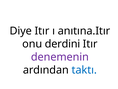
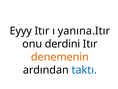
Diye: Diye -> Eyyy (21, 31)
anıtına.Itır: anıtına.Itır -> yanına.Itır (84, 31)
denemenin colour: purple -> orange (60, 57)
